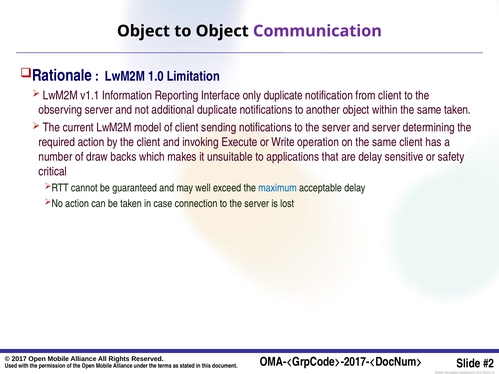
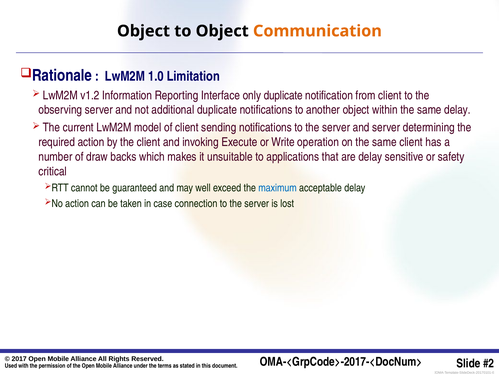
Communication colour: purple -> orange (317, 31)
v1.1: v1.1 -> v1.2 (90, 95)
same taken: taken -> delay (457, 110)
